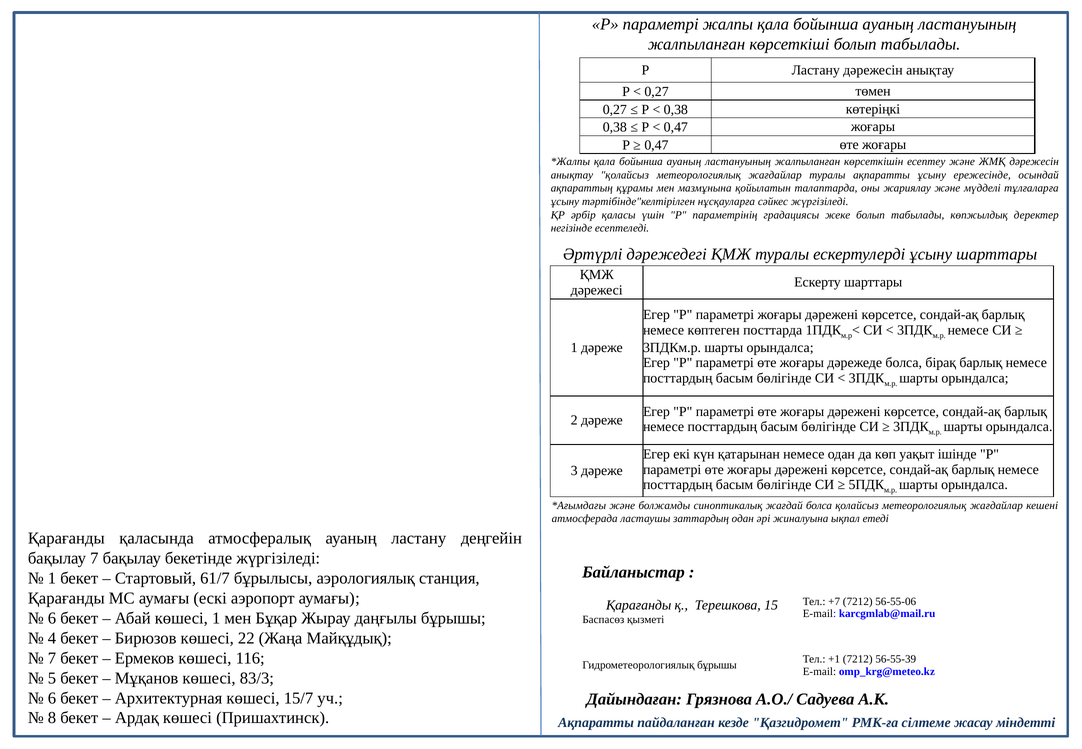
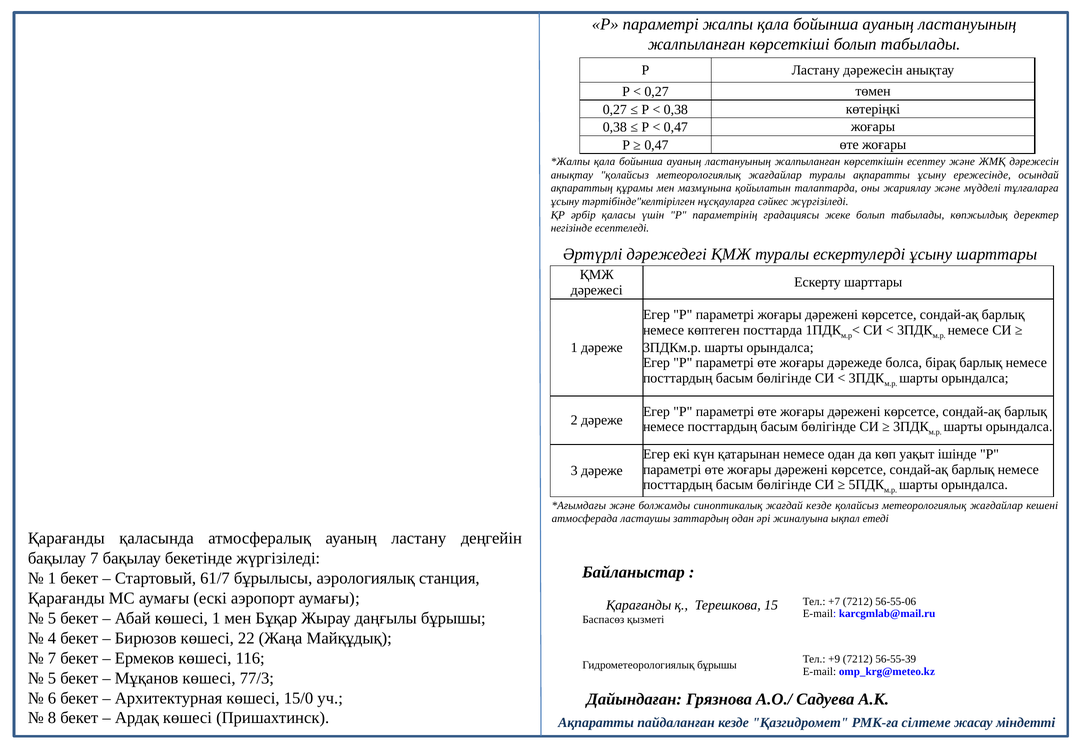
жағдай болса: болса -> кезде (819, 506)
6: 6 -> 5 (52, 618)
+1: +1 -> +9 (834, 659)
83/3: 83/3 -> 77/3 (257, 678)
15/7: 15/7 -> 15/0 (298, 698)
